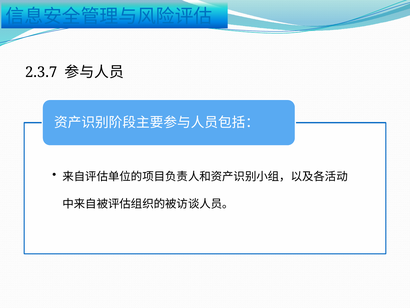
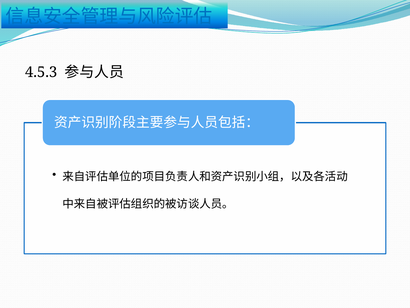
2.3.7: 2.3.7 -> 4.5.3 (41, 72)
